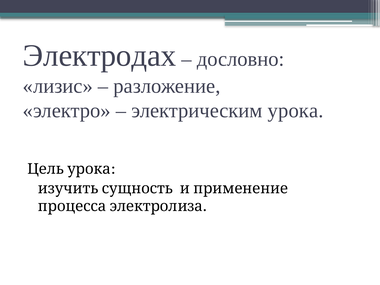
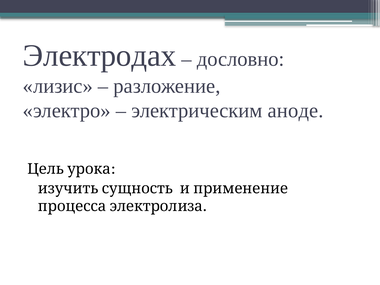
урока: урока -> аноде (296, 111)
